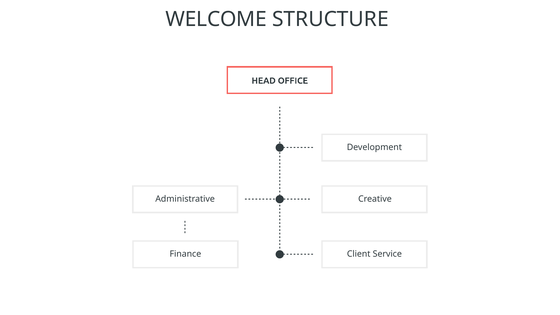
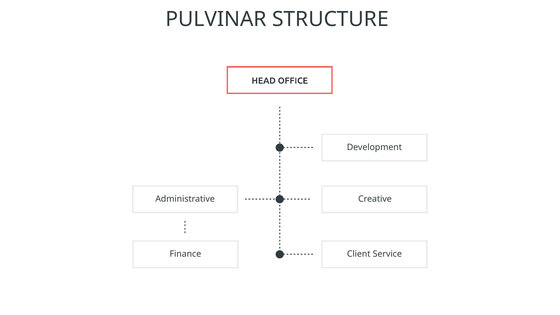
WELCOME: WELCOME -> PULVINAR (216, 19)
